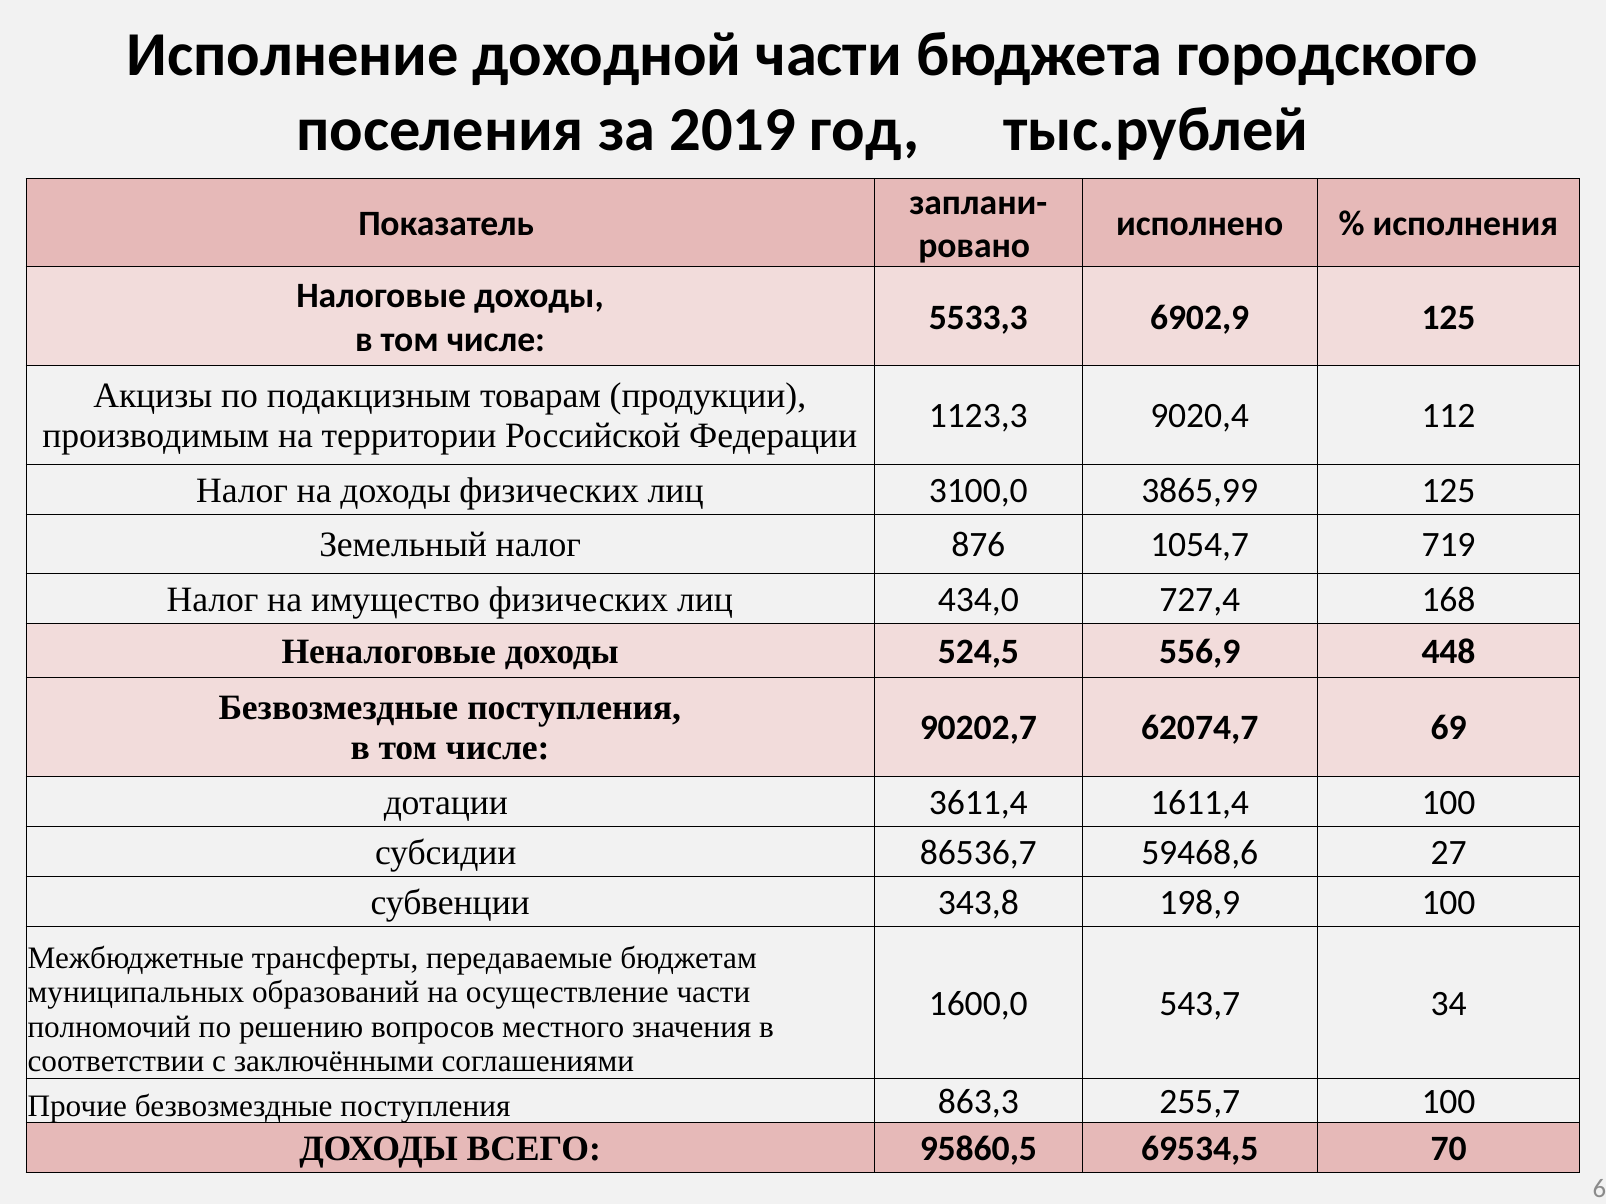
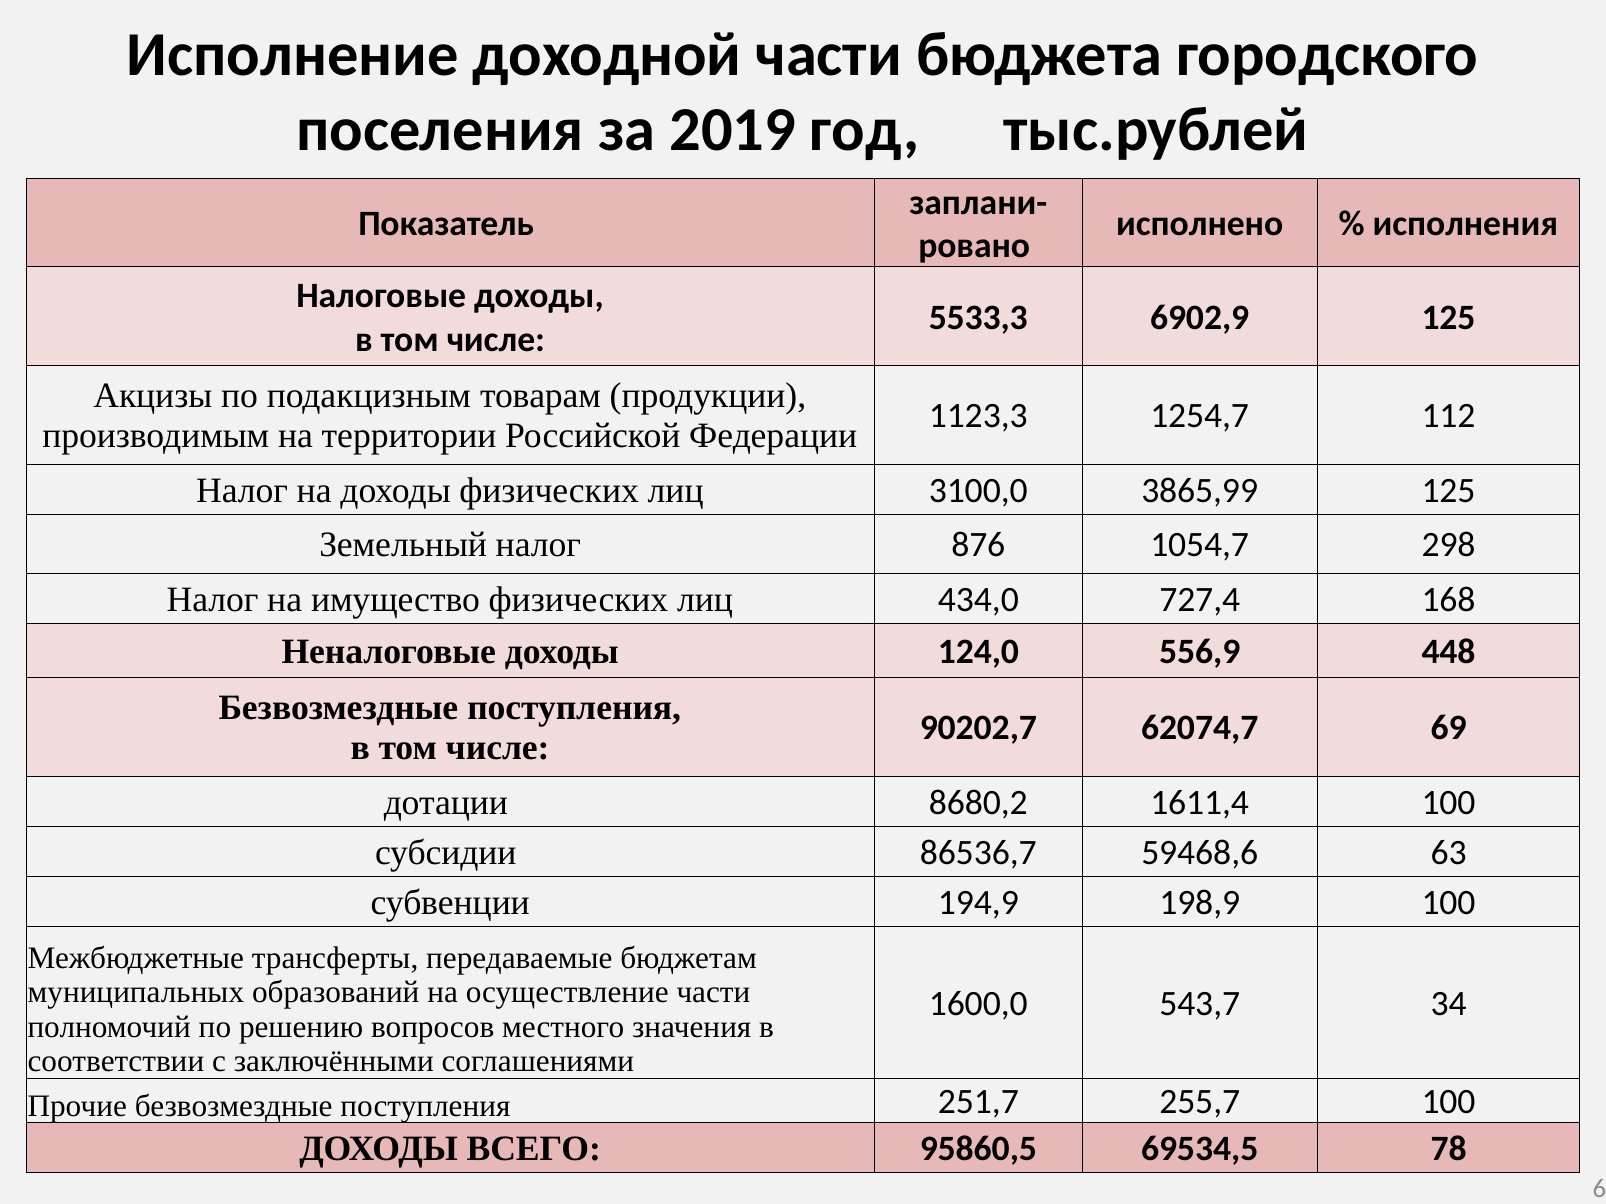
9020,4: 9020,4 -> 1254,7 (1200, 416)
719: 719 -> 298 (1449, 545)
524,5: 524,5 -> 124,0 (978, 652)
3611,4: 3611,4 -> 8680,2 (978, 803)
27: 27 -> 63 (1449, 853)
343,8: 343,8 -> 194,9 (978, 903)
863,3: 863,3 -> 251,7 (978, 1103)
70: 70 -> 78 (1449, 1149)
